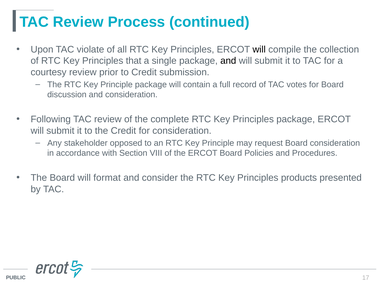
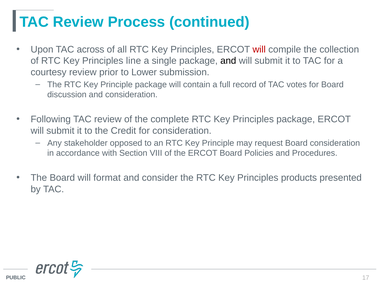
violate: violate -> across (91, 49)
will colour: black -> red (259, 49)
that: that -> line (134, 61)
to Credit: Credit -> Lower (144, 72)
